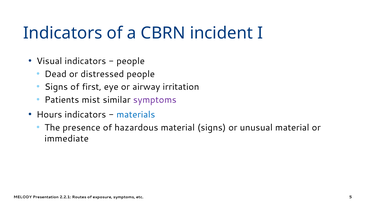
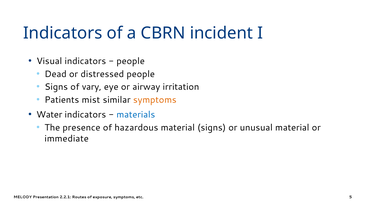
first: first -> vary (92, 87)
symptoms colour: purple -> orange (155, 100)
Hours: Hours -> Water (49, 115)
